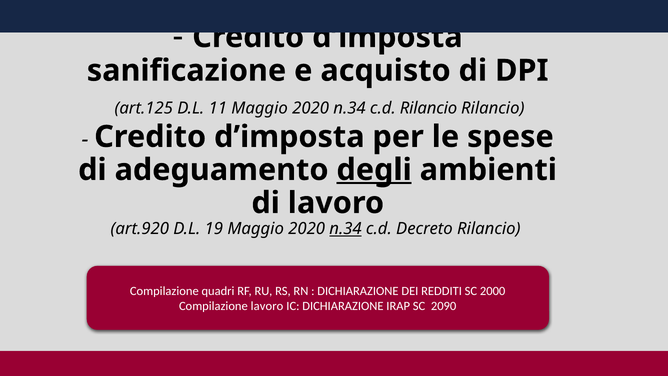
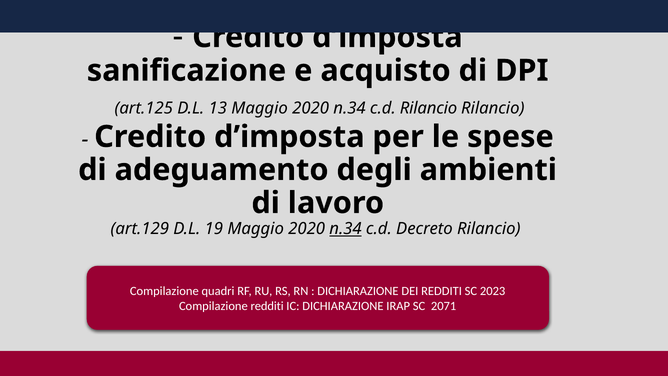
11: 11 -> 13 (218, 108)
degli underline: present -> none (374, 170)
art.920: art.920 -> art.129 (140, 228)
2000: 2000 -> 2023 (493, 291)
Compilazione lavoro: lavoro -> redditi (267, 306)
2090: 2090 -> 2071 (444, 306)
